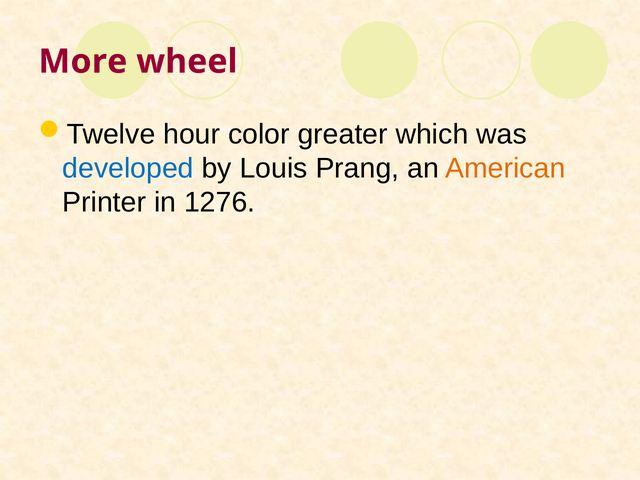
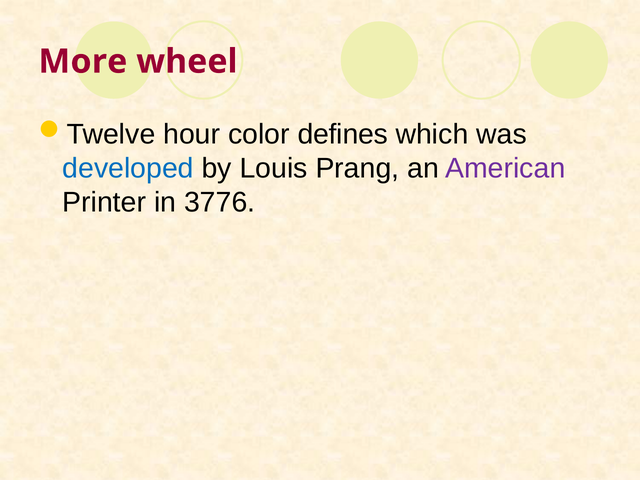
greater: greater -> defines (343, 134)
American colour: orange -> purple (505, 168)
1276: 1276 -> 3776 (220, 203)
